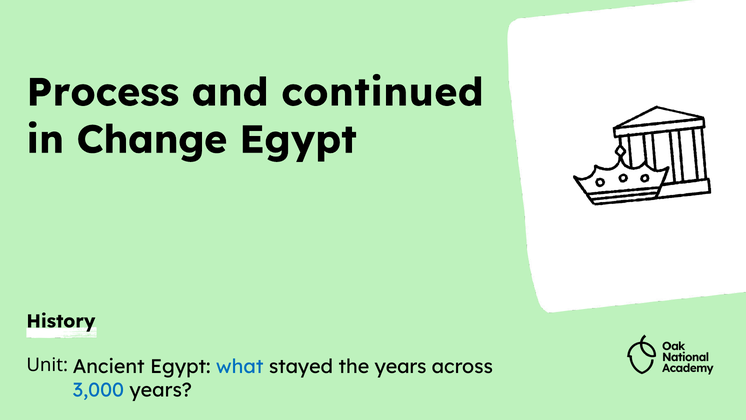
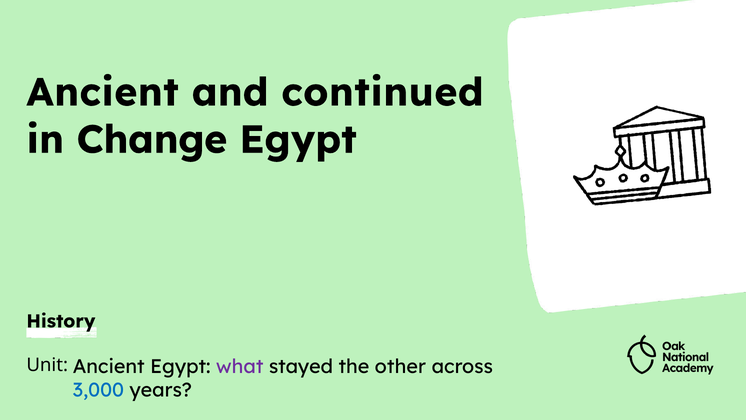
Process: Process -> Ancient (103, 92)
what colour: blue -> purple (240, 366)
the years: years -> other (400, 366)
